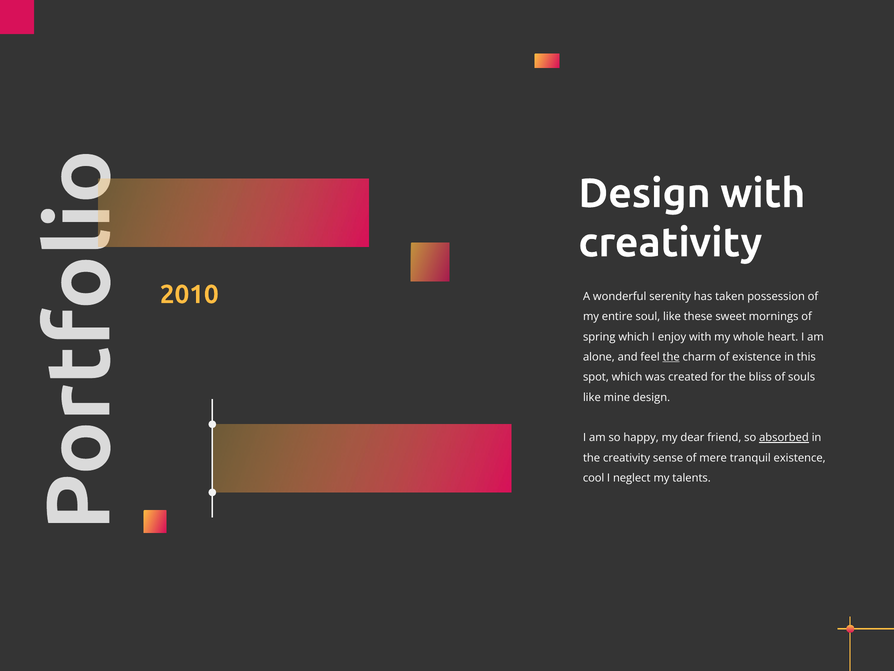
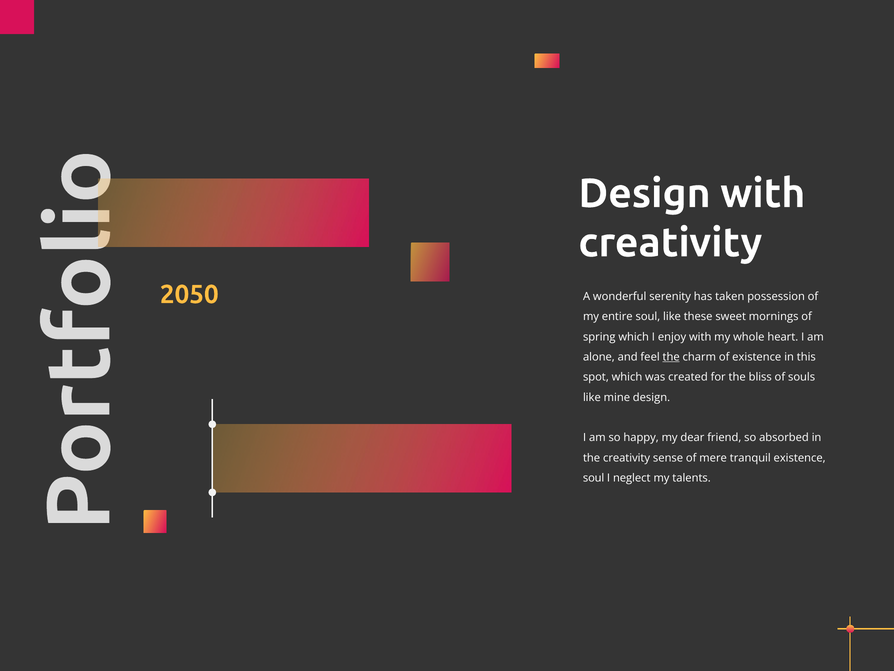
2010: 2010 -> 2050 (189, 294)
absorbed underline: present -> none (784, 437)
cool: cool -> soul (594, 478)
